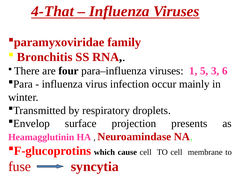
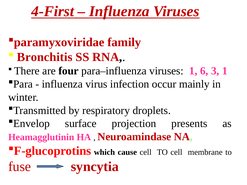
4-That: 4-That -> 4-First (53, 11)
5: 5 -> 6 (204, 71)
3 6: 6 -> 1 (225, 71)
